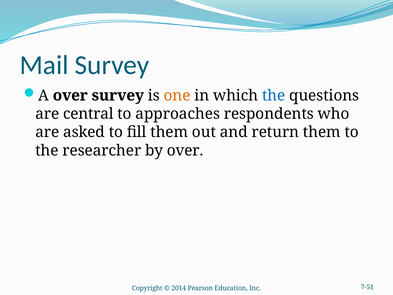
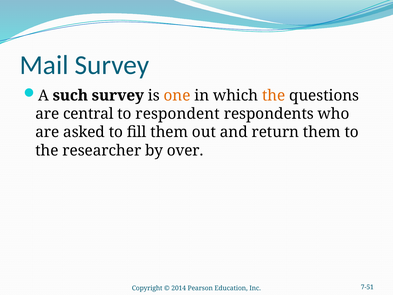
A over: over -> such (70, 95)
the colour: blue -> orange (274, 95)
approaches: approaches -> respondent (178, 114)
